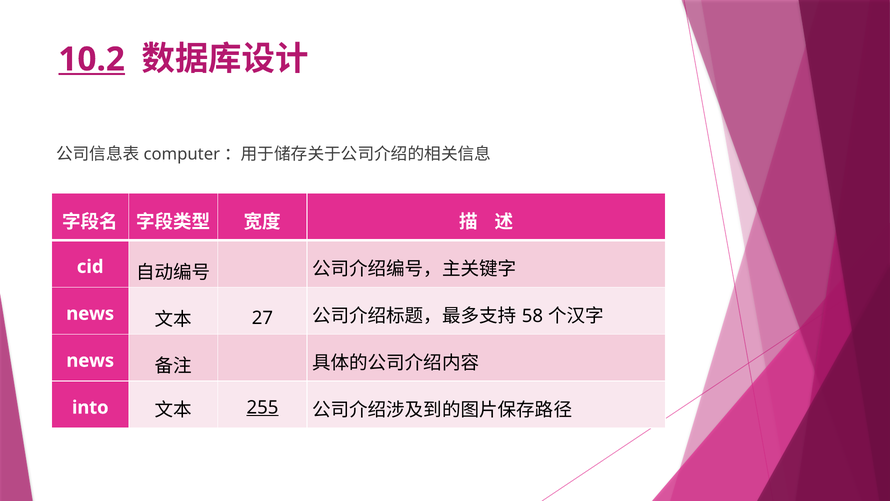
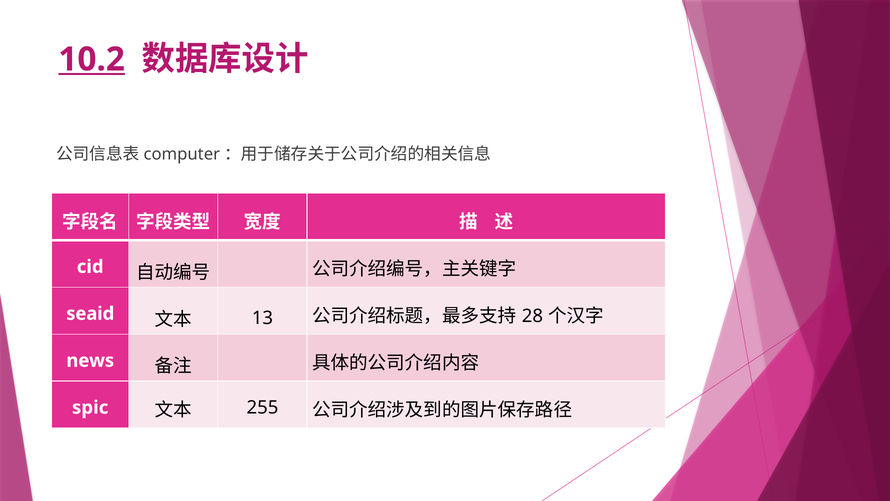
news: news -> seaid (90, 313)
27: 27 -> 13 (262, 318)
58: 58 -> 28 (532, 316)
into: into -> spic (90, 407)
255 underline: present -> none (262, 407)
